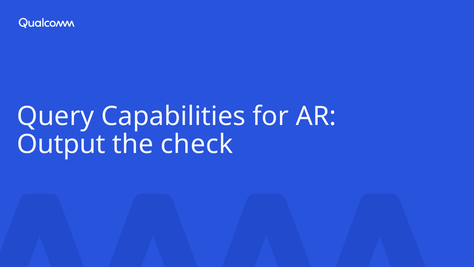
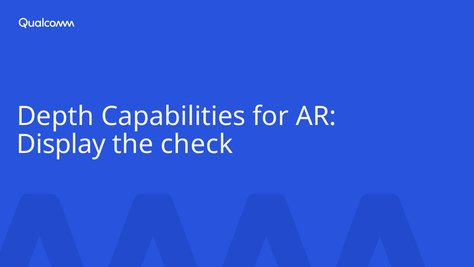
Query: Query -> Depth (55, 116)
Output: Output -> Display (61, 144)
